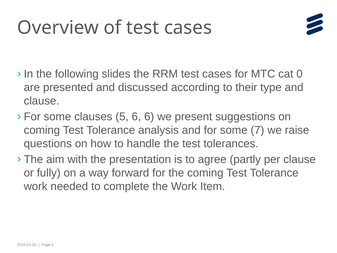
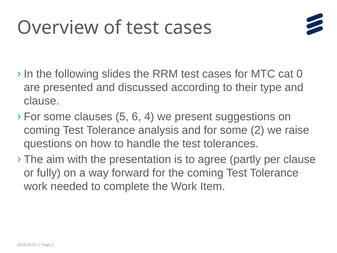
6 6: 6 -> 4 (149, 117)
some 7: 7 -> 2 (257, 130)
